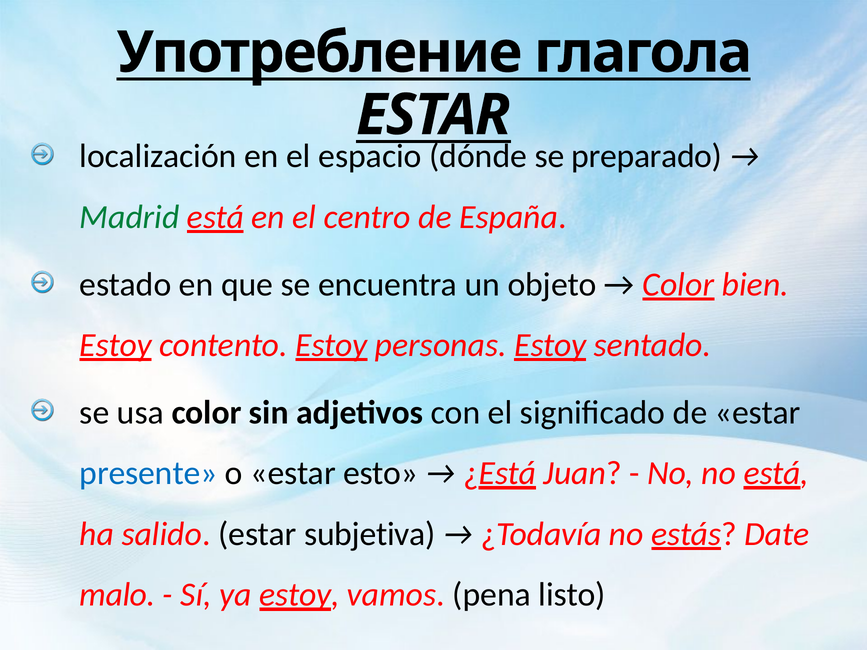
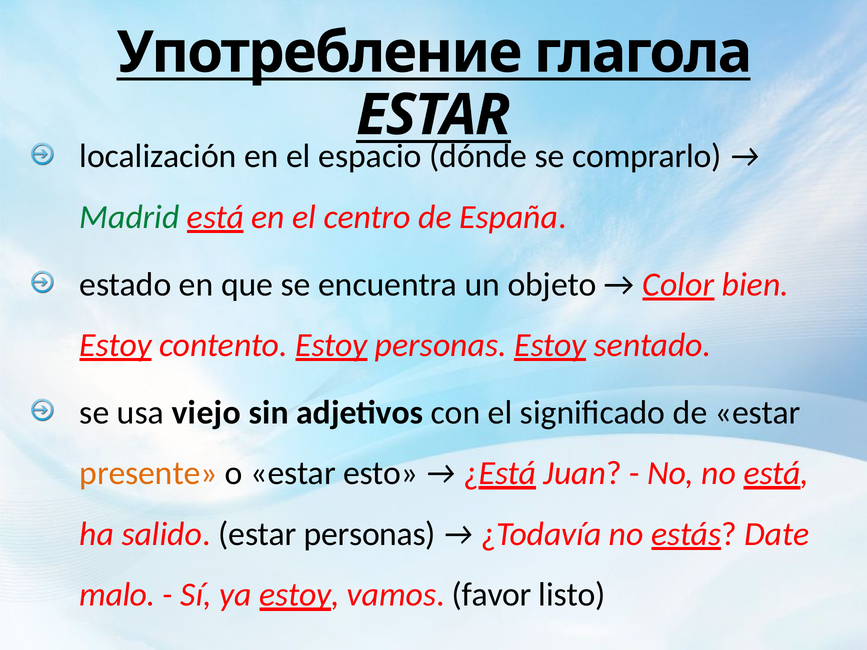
preparado: preparado -> comprarlo (647, 156)
usa color: color -> viejo (206, 413)
presente colour: blue -> orange (148, 473)
estar subjetiva: subjetiva -> personas (370, 534)
pena: pena -> favor (492, 595)
